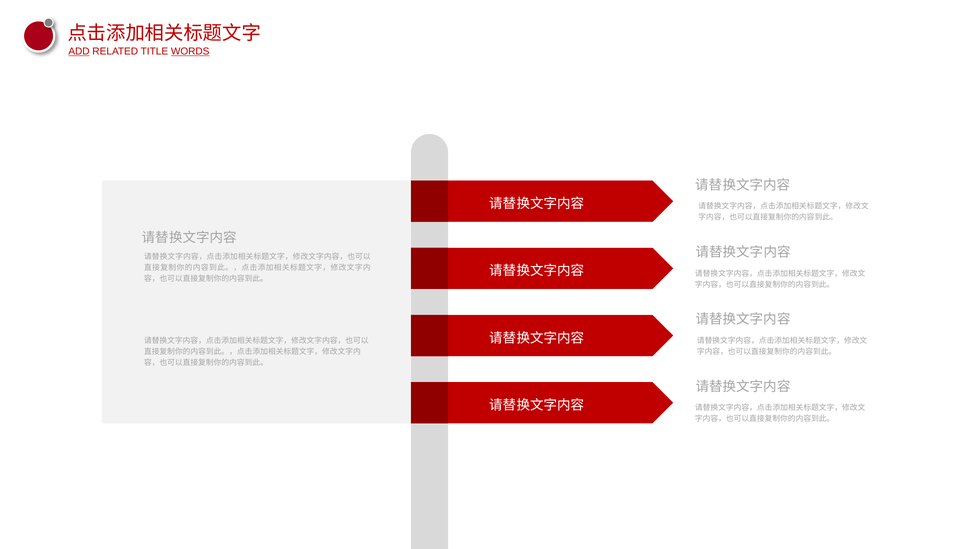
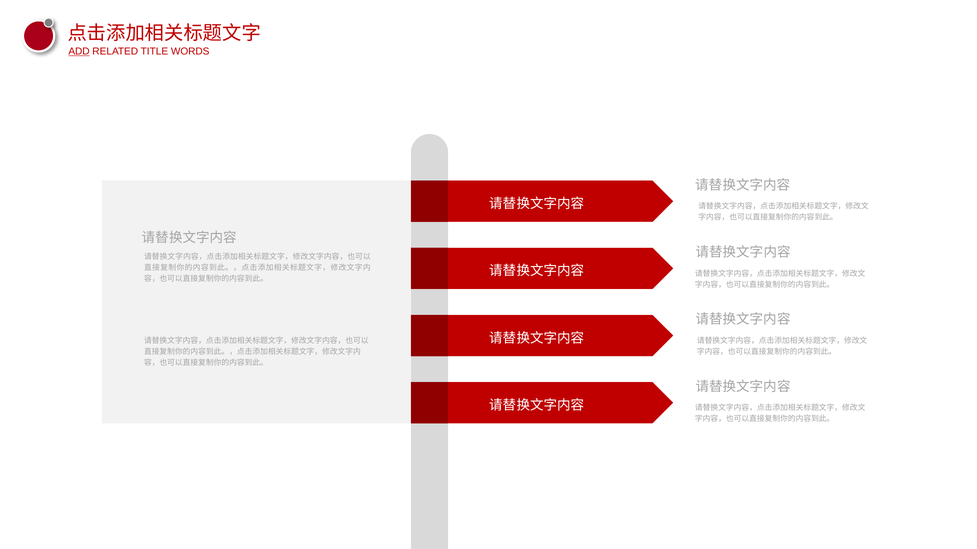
WORDS underline: present -> none (190, 51)
